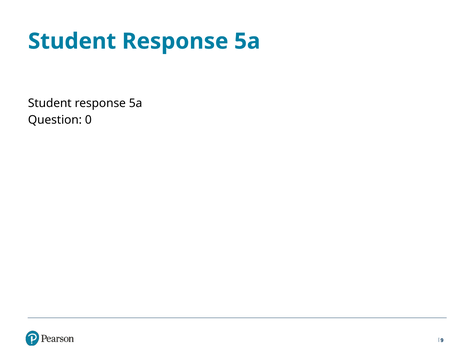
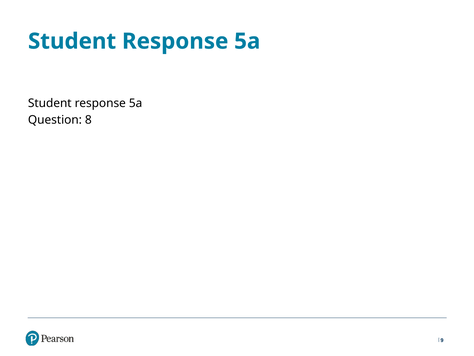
0: 0 -> 8 (88, 120)
